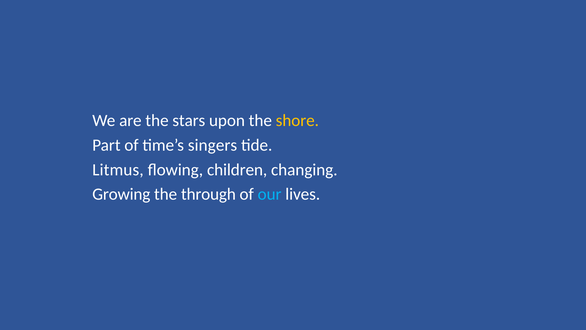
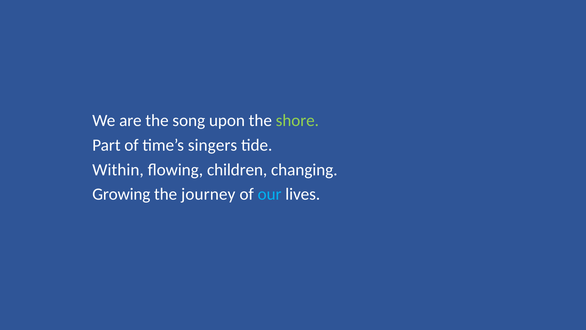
stars: stars -> song (189, 120)
shore colour: yellow -> light green (297, 120)
Litmus: Litmus -> Within (118, 169)
through: through -> journey (208, 194)
